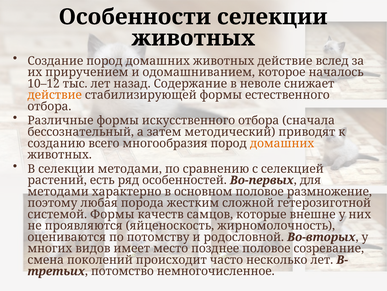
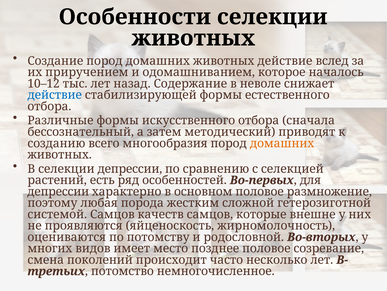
действие colour: orange -> blue (55, 95)
селекции методами: методами -> депрессии (130, 168)
методами: методами -> депрессии (58, 191)
системой Формы: Формы -> Самцов (112, 214)
